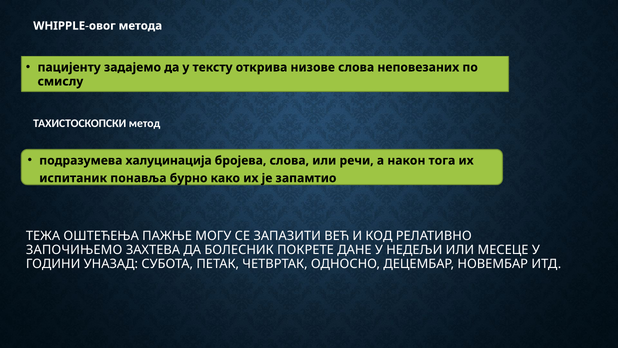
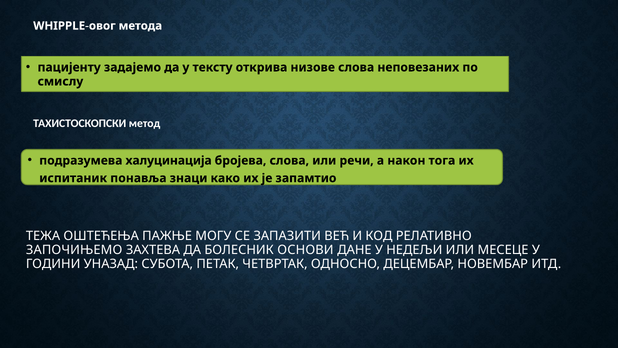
бурно: бурно -> знаци (189, 178)
ПОКРЕТЕ: ПОКРЕТЕ -> ОСНОВИ (305, 250)
